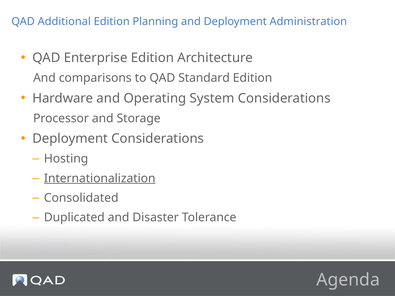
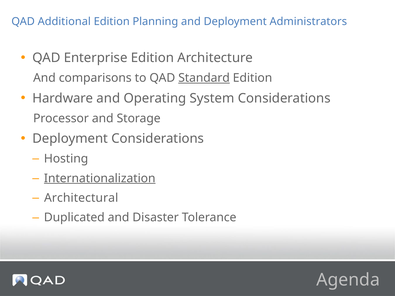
Administration: Administration -> Administrators (308, 22)
Standard underline: none -> present (204, 78)
Consolidated: Consolidated -> Architectural (81, 198)
